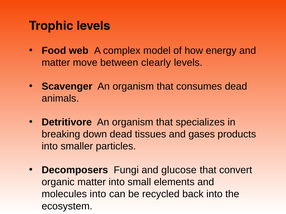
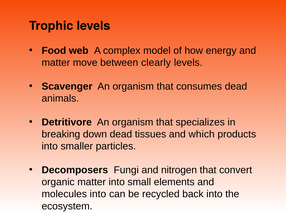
gases: gases -> which (202, 135)
glucose: glucose -> nitrogen (179, 170)
